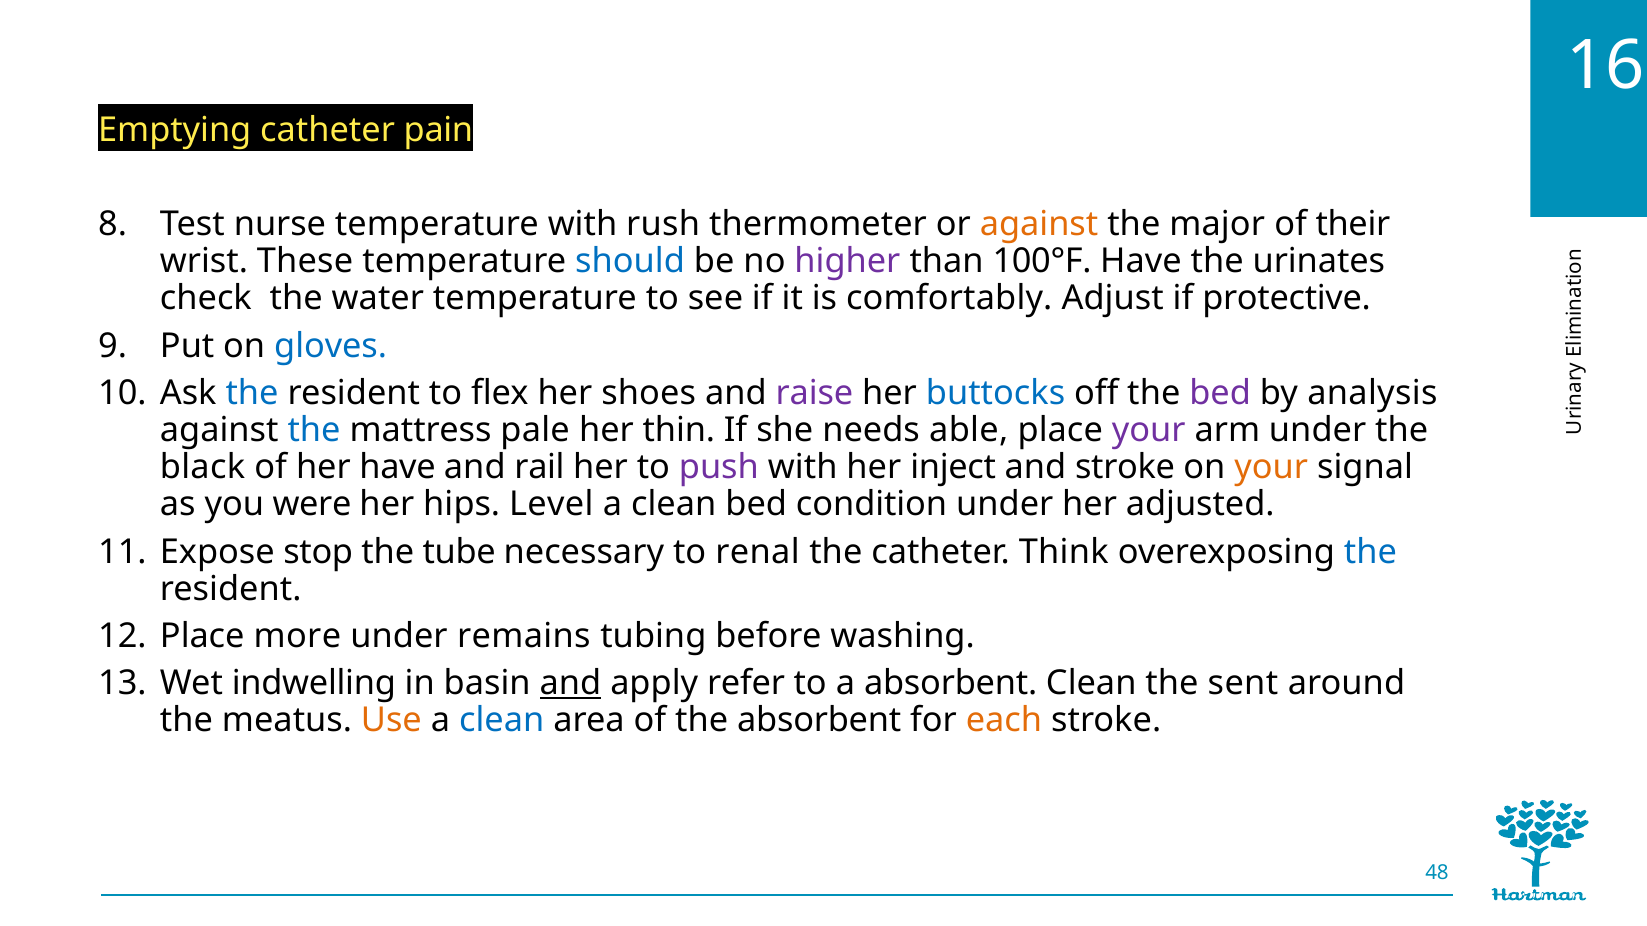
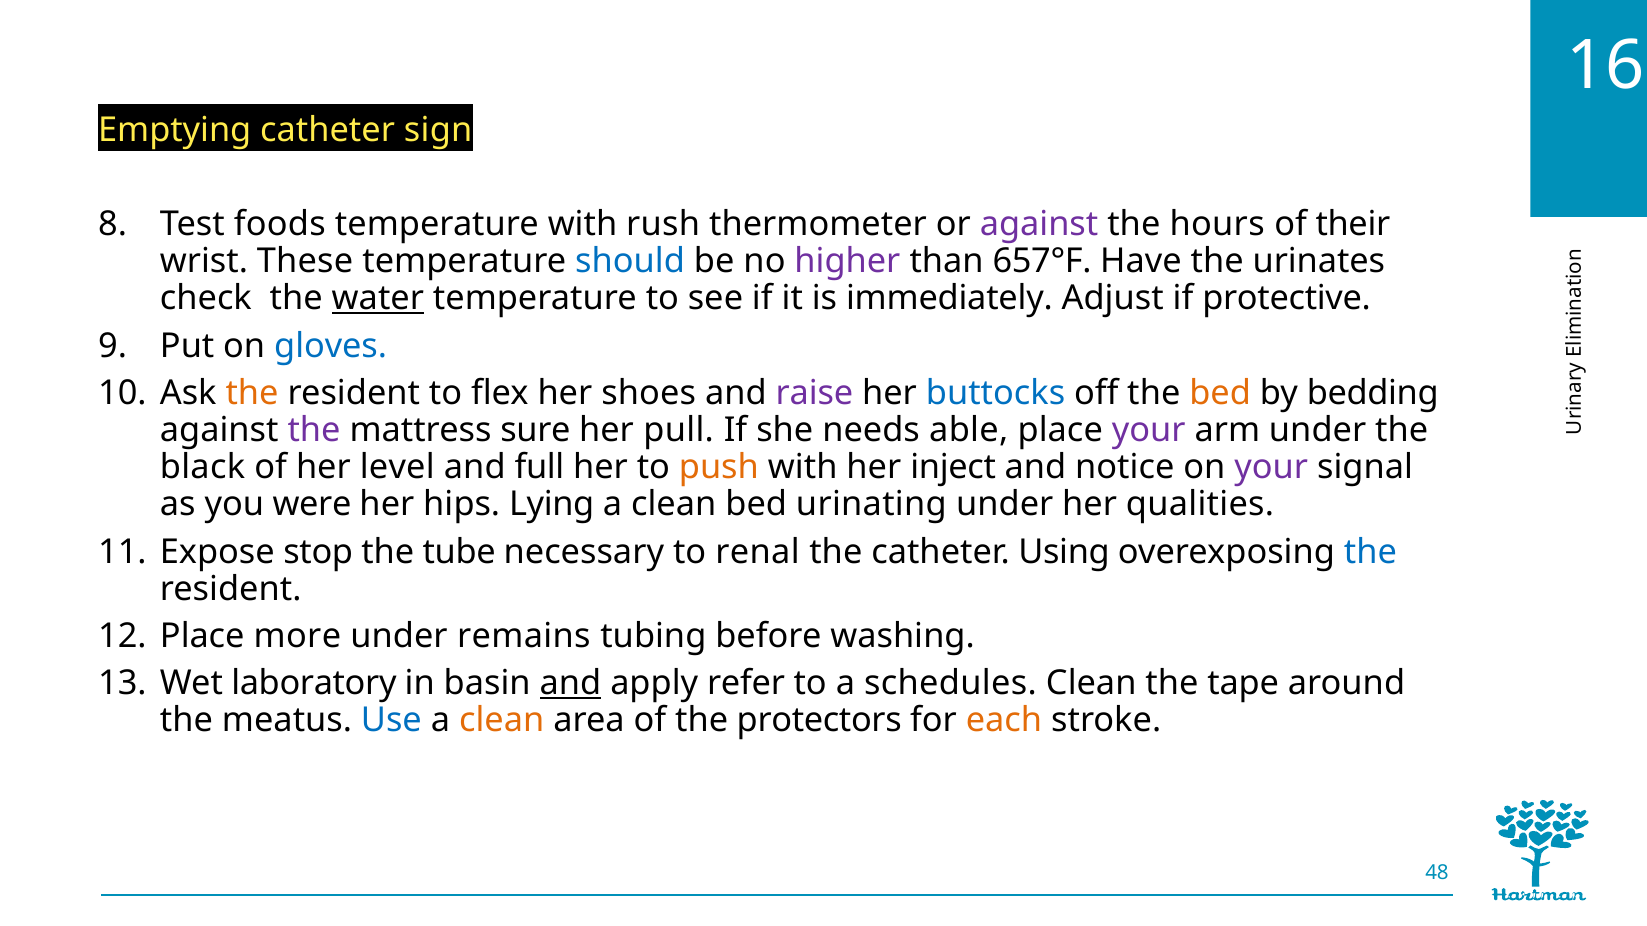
pain: pain -> sign (438, 130)
nurse: nurse -> foods (280, 225)
against colour: orange -> purple (1039, 225)
major: major -> hours (1217, 225)
100°F: 100°F -> 657°F (1042, 262)
water underline: none -> present (378, 299)
comfortably: comfortably -> immediately (949, 299)
the colour: blue -> orange (252, 393)
bed colour: purple -> orange (1220, 393)
analysis: analysis -> bedding (1373, 393)
the colour: blue -> purple (314, 431)
pale: pale -> sure (535, 431)
thin: thin -> pull (679, 431)
her have: have -> level (397, 468)
rail: rail -> full (539, 468)
push colour: purple -> orange (719, 468)
and stroke: stroke -> notice (1125, 468)
your colour: orange -> purple (1271, 468)
Level: Level -> Lying (552, 505)
condition: condition -> urinating (871, 505)
adjusted: adjusted -> qualities (1200, 505)
Think: Think -> Using (1064, 552)
indwelling: indwelling -> laboratory (314, 684)
a absorbent: absorbent -> schedules (950, 684)
sent: sent -> tape (1243, 684)
Use colour: orange -> blue (391, 721)
clean colour: blue -> orange (502, 721)
the absorbent: absorbent -> protectors (819, 721)
